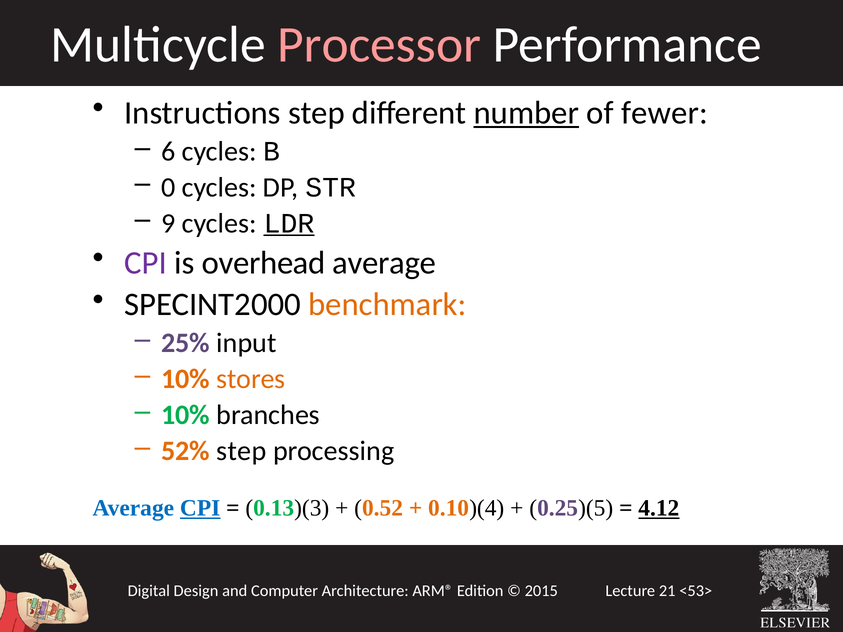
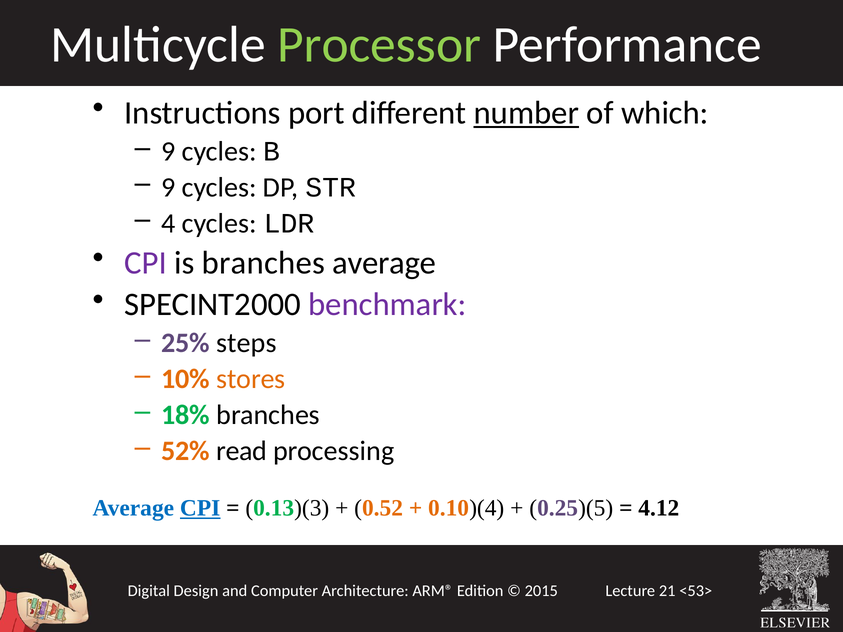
Processor colour: pink -> light green (379, 45)
Instructions step: step -> port (316, 113)
fewer: fewer -> which (665, 113)
6: 6 -> 9 (168, 151)
0: 0 -> 9 (168, 187)
9: 9 -> 4 (168, 223)
LDR underline: present -> none (289, 223)
is overhead: overhead -> branches (263, 263)
benchmark colour: orange -> purple (387, 305)
input: input -> steps (246, 343)
10%: 10% -> 18% (186, 415)
52% step: step -> read (242, 451)
4.12 underline: present -> none (659, 508)
